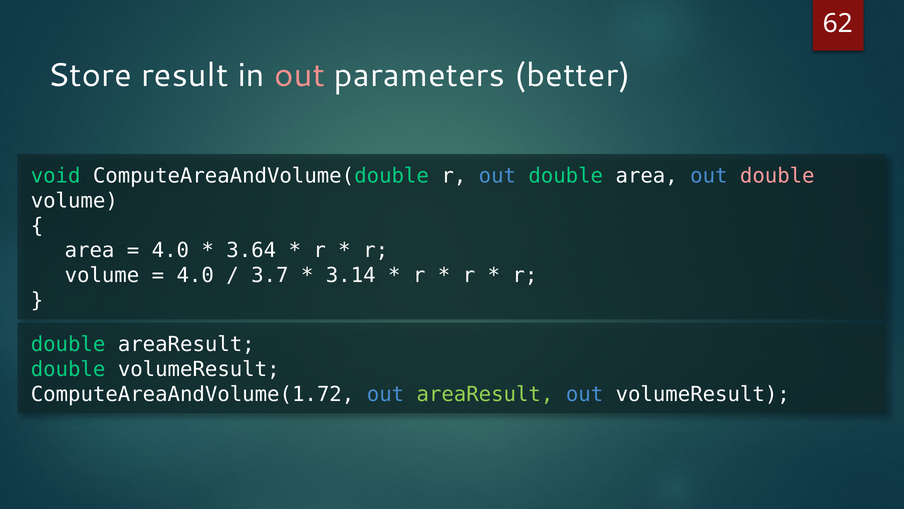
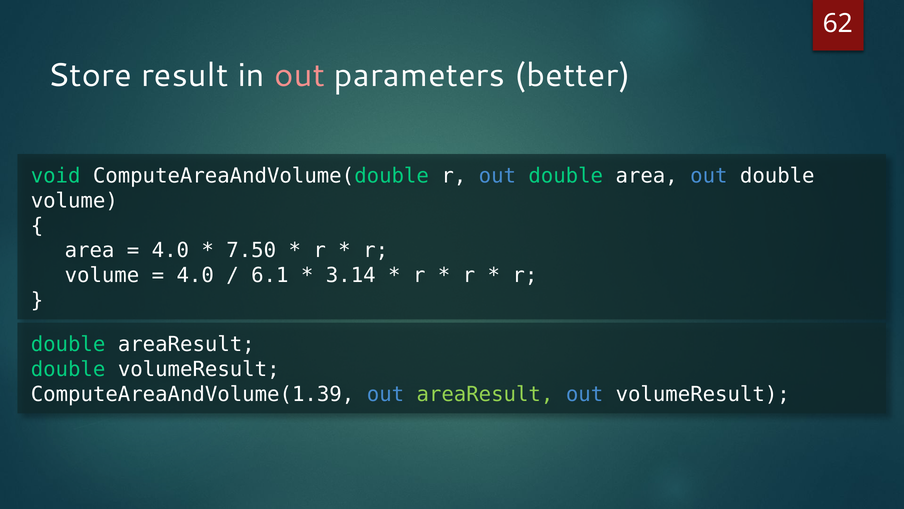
double colour: pink -> white (777, 176)
3.64: 3.64 -> 7.50 (251, 250)
3.7: 3.7 -> 6.1 (270, 275)
ComputeAreaAndVolume(1.72: ComputeAreaAndVolume(1.72 -> ComputeAreaAndVolume(1.39 (193, 394)
